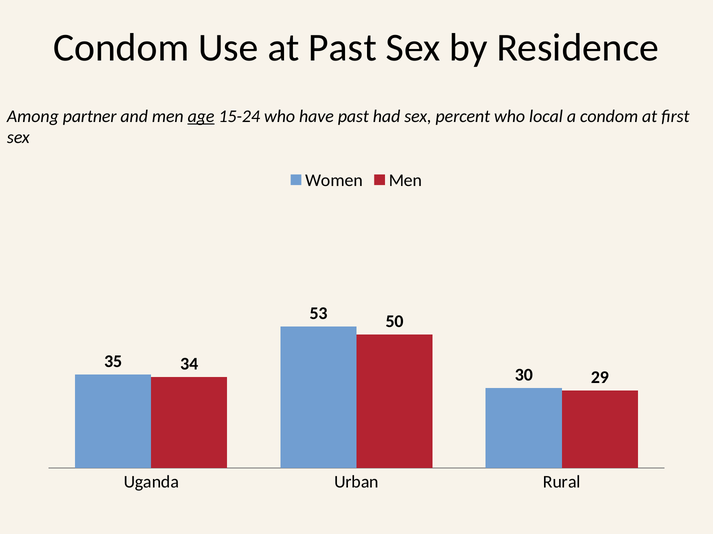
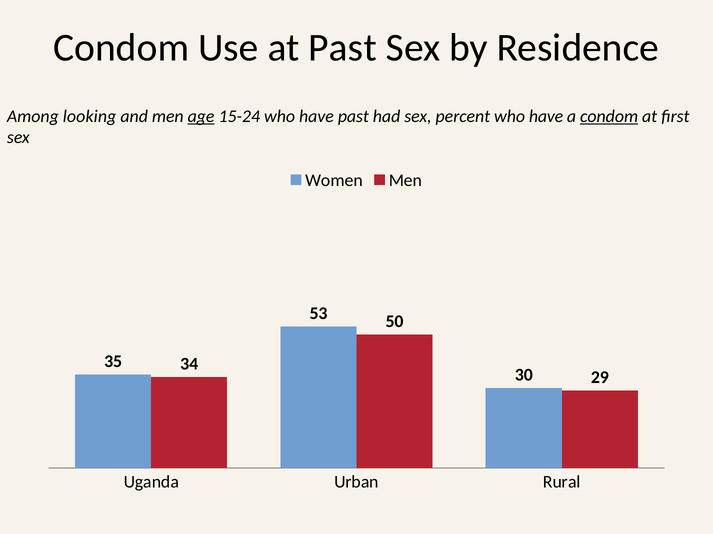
partner: partner -> looking (90, 116)
percent who local: local -> have (546, 116)
condom underline: none -> present (609, 116)
